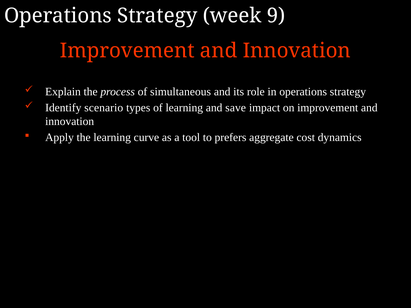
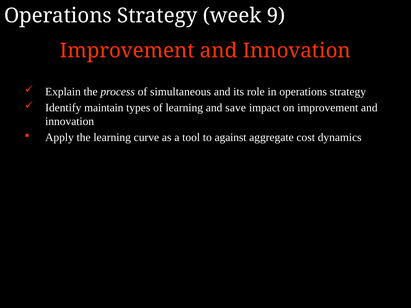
scenario: scenario -> maintain (104, 108)
prefers: prefers -> against (231, 138)
